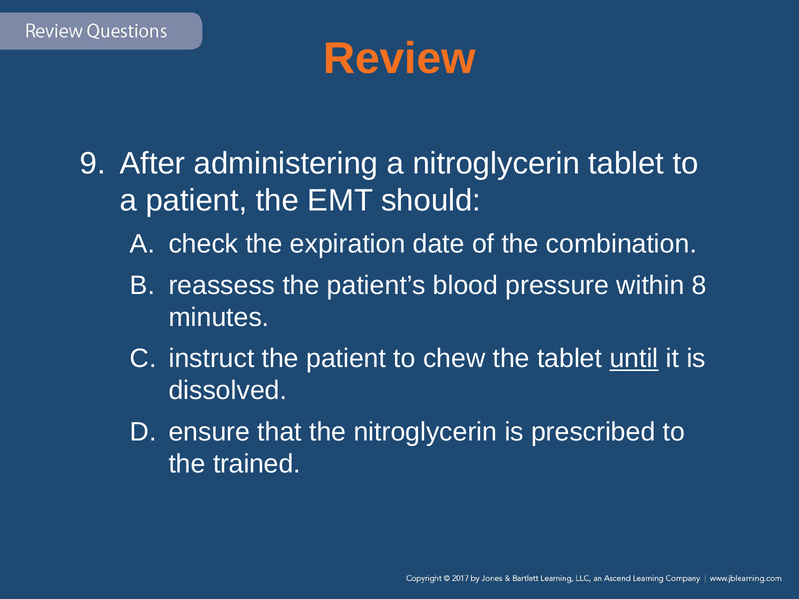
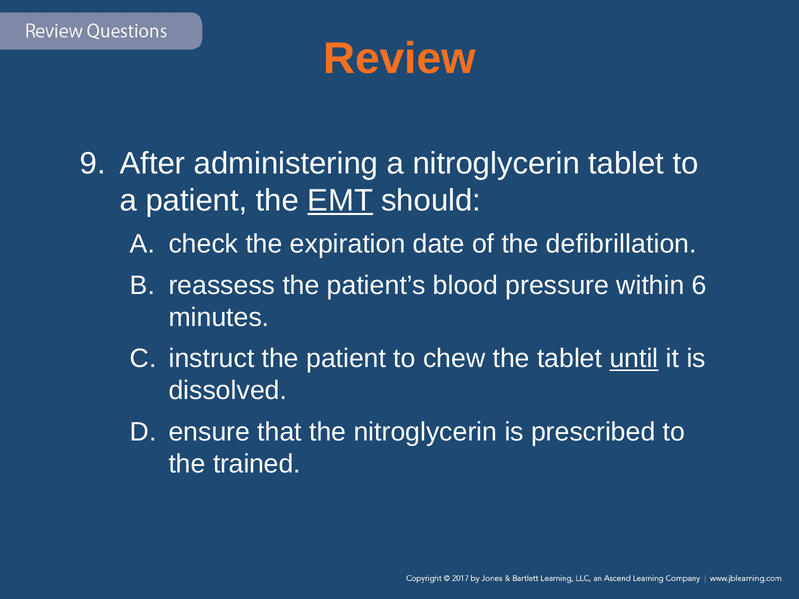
EMT underline: none -> present (340, 201)
combination: combination -> defibrillation (621, 244)
8: 8 -> 6 (699, 286)
